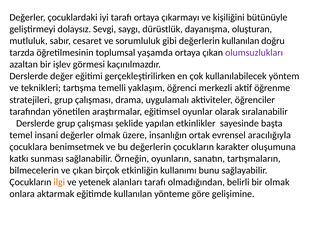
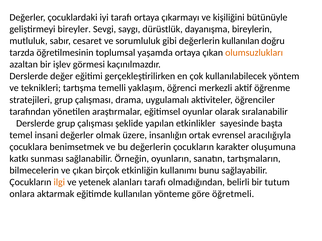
dolaysız: dolaysız -> bireyler (74, 29)
oluşturan: oluşturan -> bireylerin (252, 29)
olumsuzlukları colour: purple -> orange (254, 53)
bir olmak: olmak -> tutum (277, 183)
gelişimine: gelişimine -> öğretmeli (233, 194)
